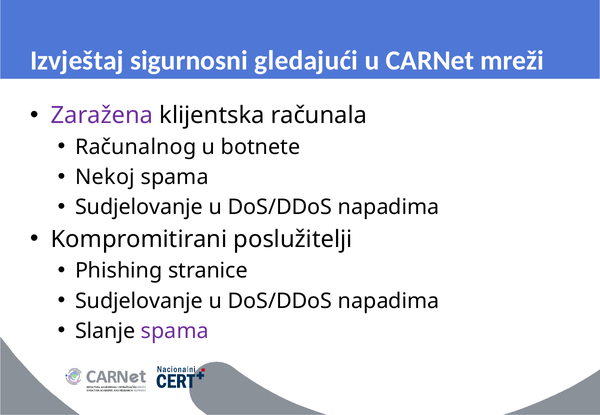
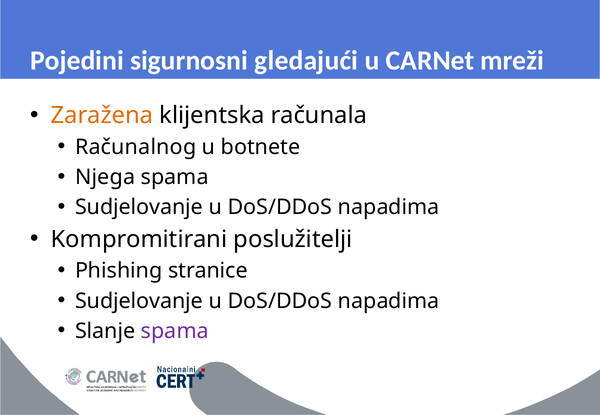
Izvještaj: Izvještaj -> Pojedini (77, 61)
Zaražena colour: purple -> orange (102, 116)
Nekoj: Nekoj -> Njega (105, 177)
